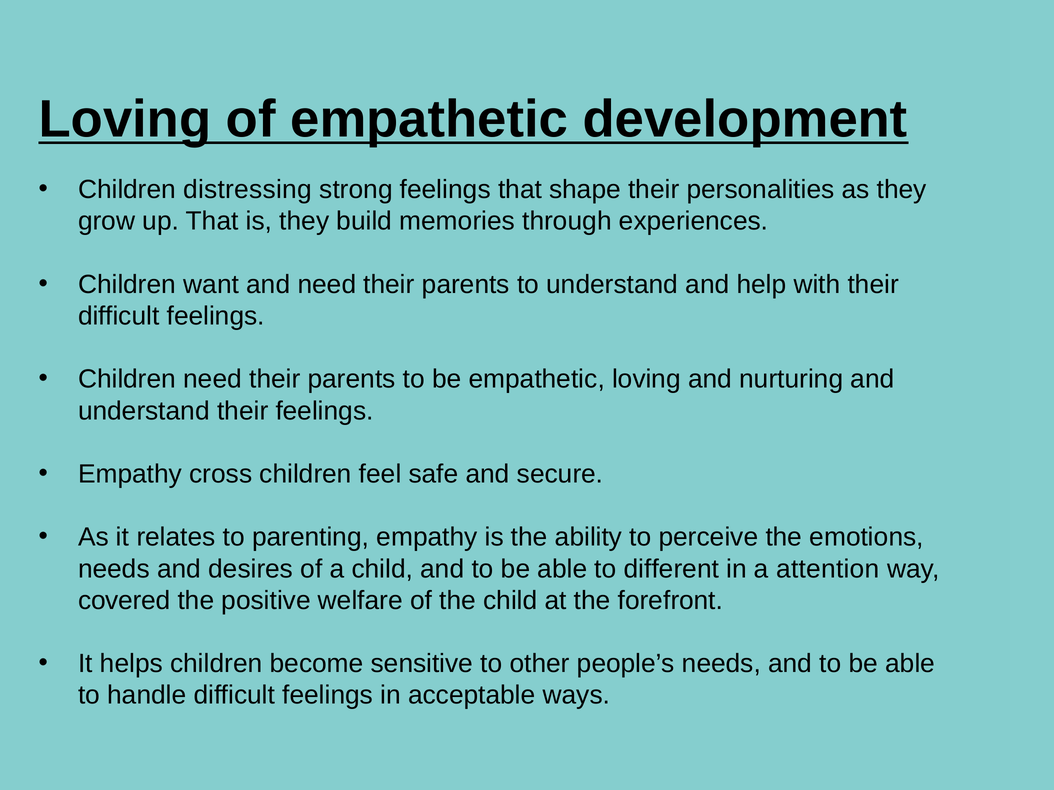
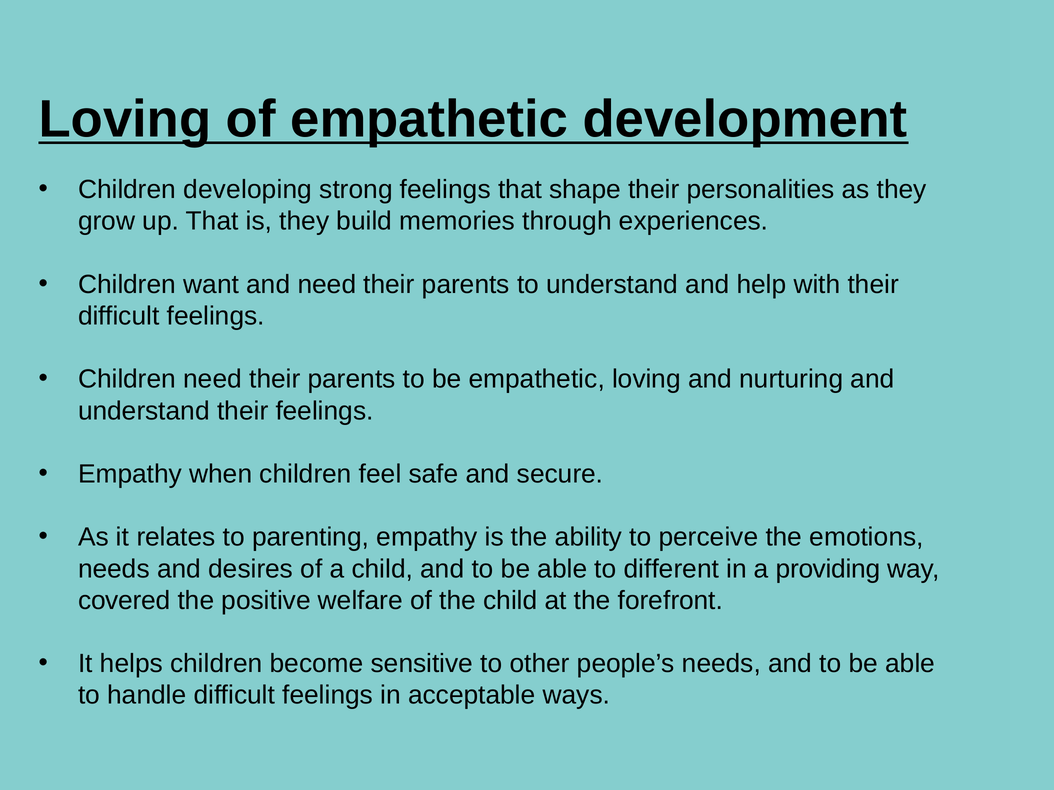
distressing: distressing -> developing (248, 190)
cross: cross -> when (221, 474)
attention: attention -> providing (828, 569)
